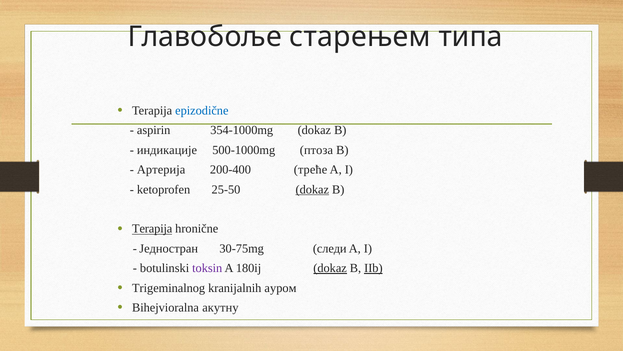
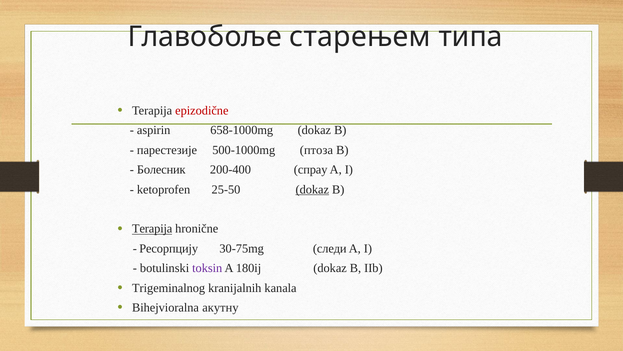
epizodične colour: blue -> red (202, 111)
354-1000mg: 354-1000mg -> 658-1000mg (242, 130)
индикације: индикације -> парестезије (167, 150)
Артерија: Артерија -> Болесник (161, 170)
треће: треће -> спраy (311, 170)
Једностран: Једностран -> Ресорпцију (169, 248)
dokaz underline: present -> none (330, 268)
IIb underline: present -> none (373, 268)
ауром: ауром -> kanala (281, 288)
